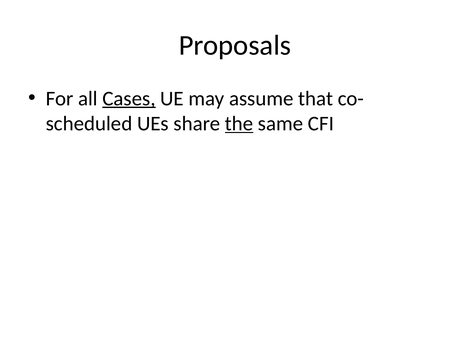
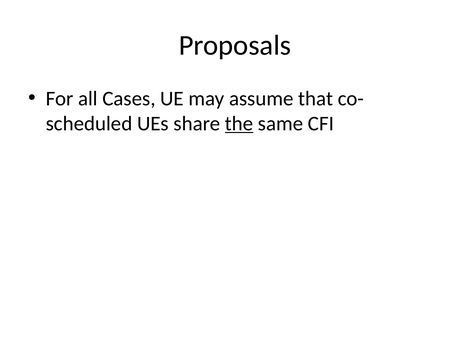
Cases underline: present -> none (129, 99)
